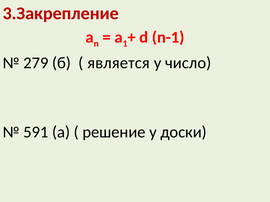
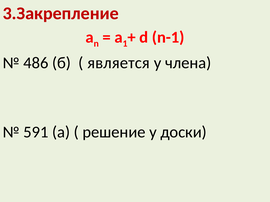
279: 279 -> 486 (36, 63)
число: число -> члена (188, 63)
